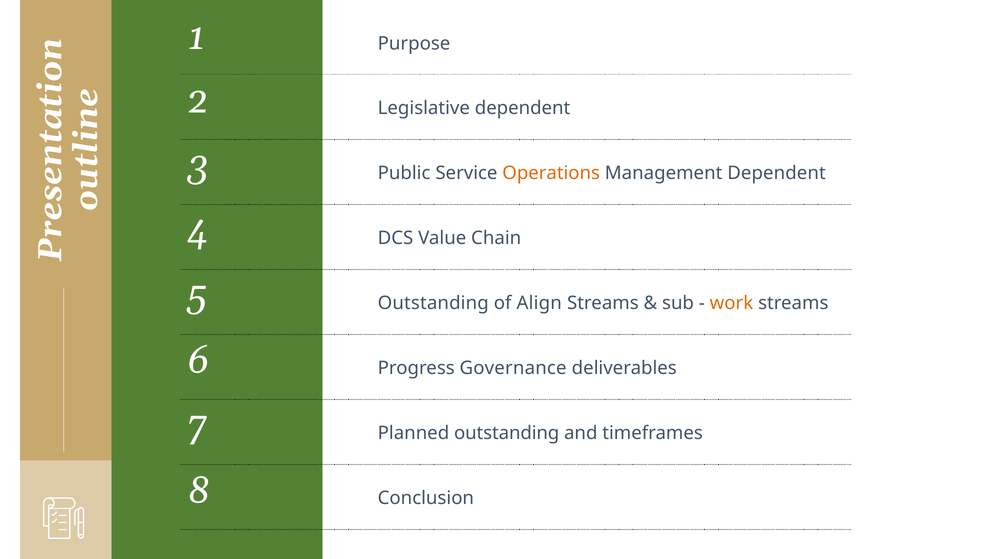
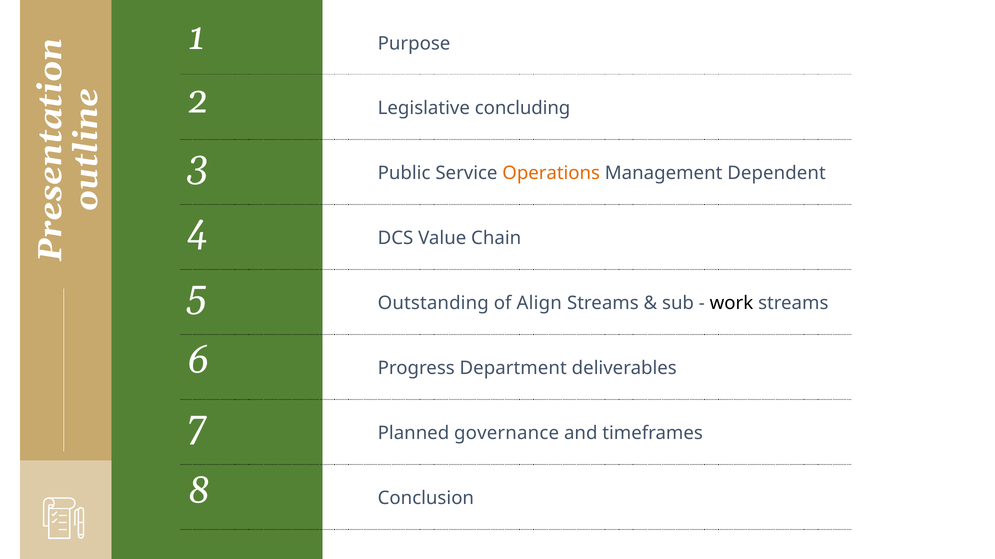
Legislative dependent: dependent -> concluding (523, 108)
work colour: orange -> black (731, 303)
Governance: Governance -> Department (513, 368)
Planned outstanding: outstanding -> governance (507, 434)
